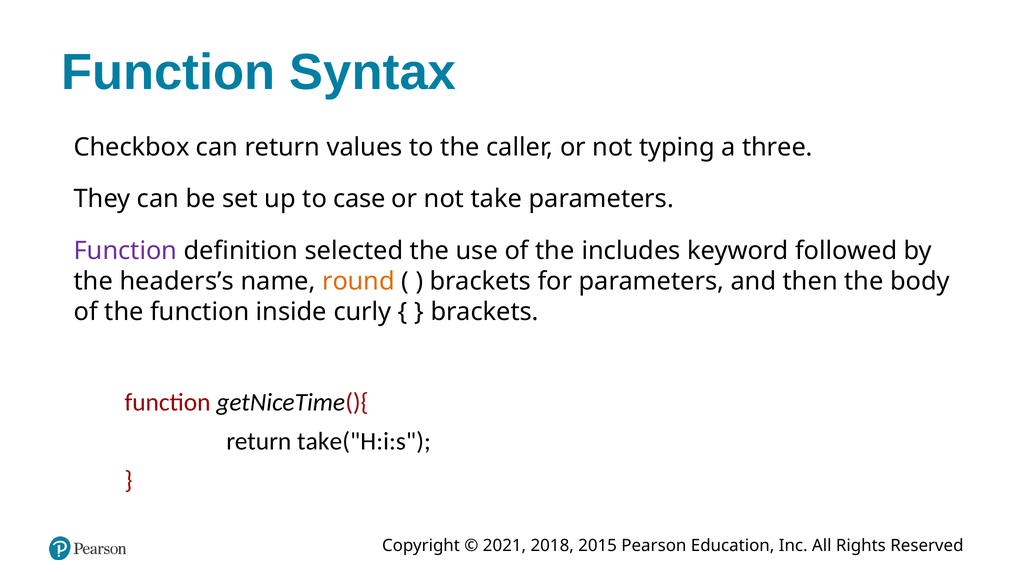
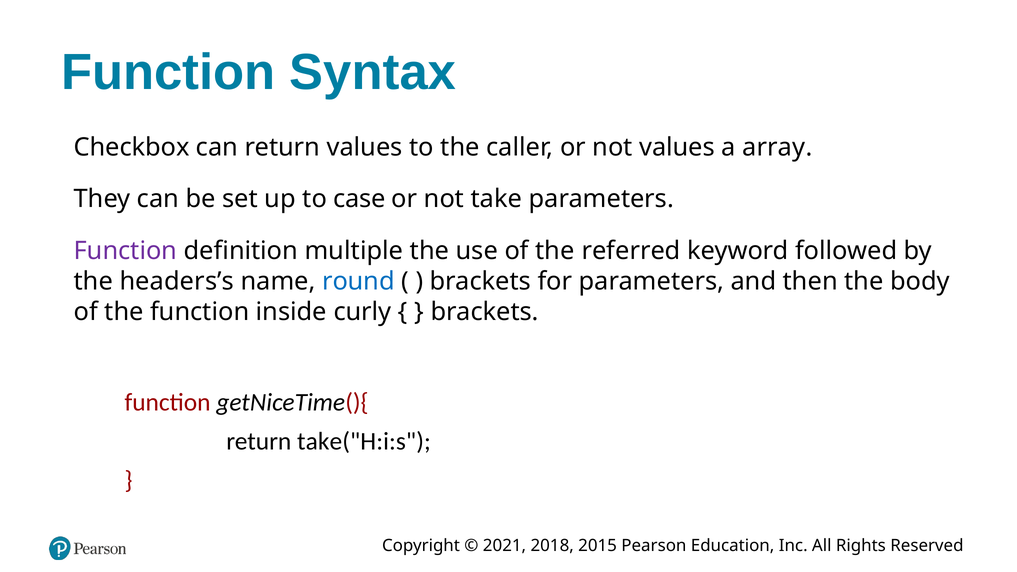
not typing: typing -> values (677, 147)
three: three -> array (777, 147)
selected: selected -> multiple (354, 251)
includes: includes -> referred (631, 251)
round colour: orange -> blue (358, 281)
